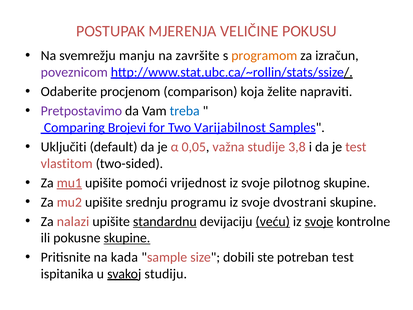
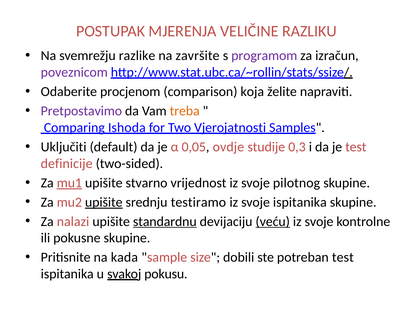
POKUSU: POKUSU -> RAZLIKU (310, 31)
manju: manju -> razlike (137, 56)
programom colour: orange -> purple (264, 56)
treba colour: blue -> orange (185, 111)
Brojevi: Brojevi -> Ishoda (127, 127)
Varijabilnost: Varijabilnost -> Vjerojatnosti (230, 127)
važna: važna -> ovdje (228, 147)
3,8: 3,8 -> 0,3 (297, 147)
vlastitom: vlastitom -> definicije (67, 164)
pomoći: pomoći -> stvarno (147, 183)
upišite underline: none -> present (104, 202)
programu: programu -> testiramo (198, 202)
svoje dvostrani: dvostrani -> ispitanika (300, 202)
svoje underline: present -> none (319, 221)
skupine underline: present -> none (127, 238)
studiju: studiju -> pokusu (166, 274)
